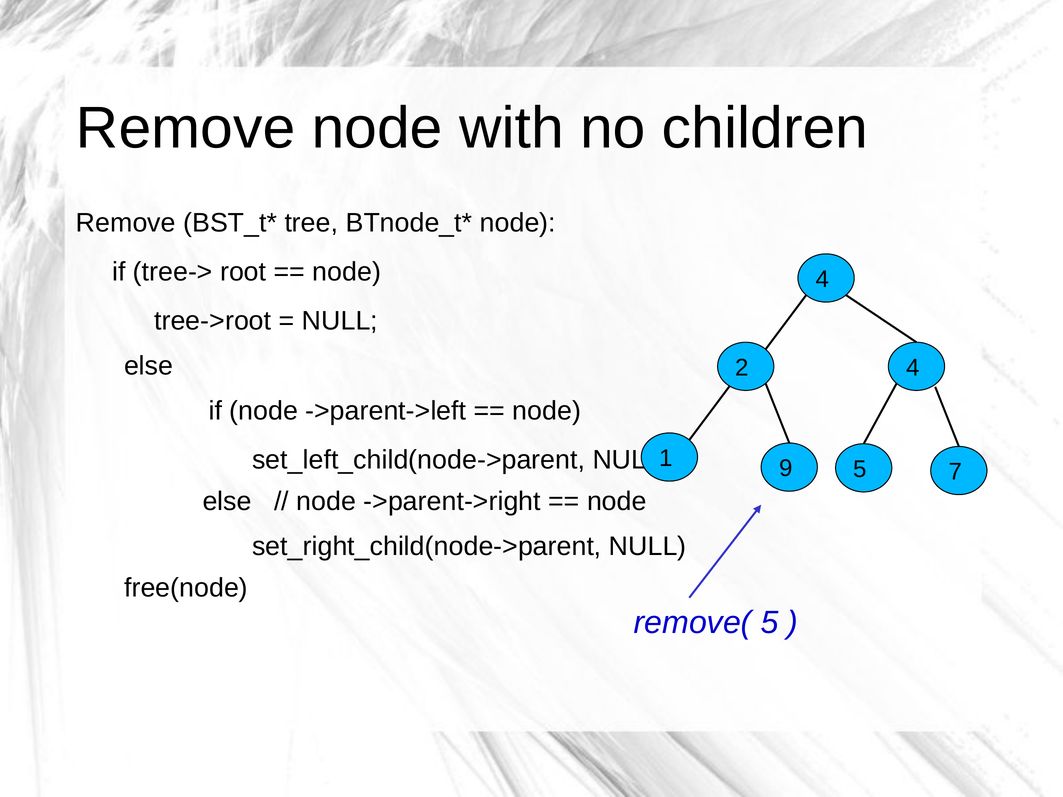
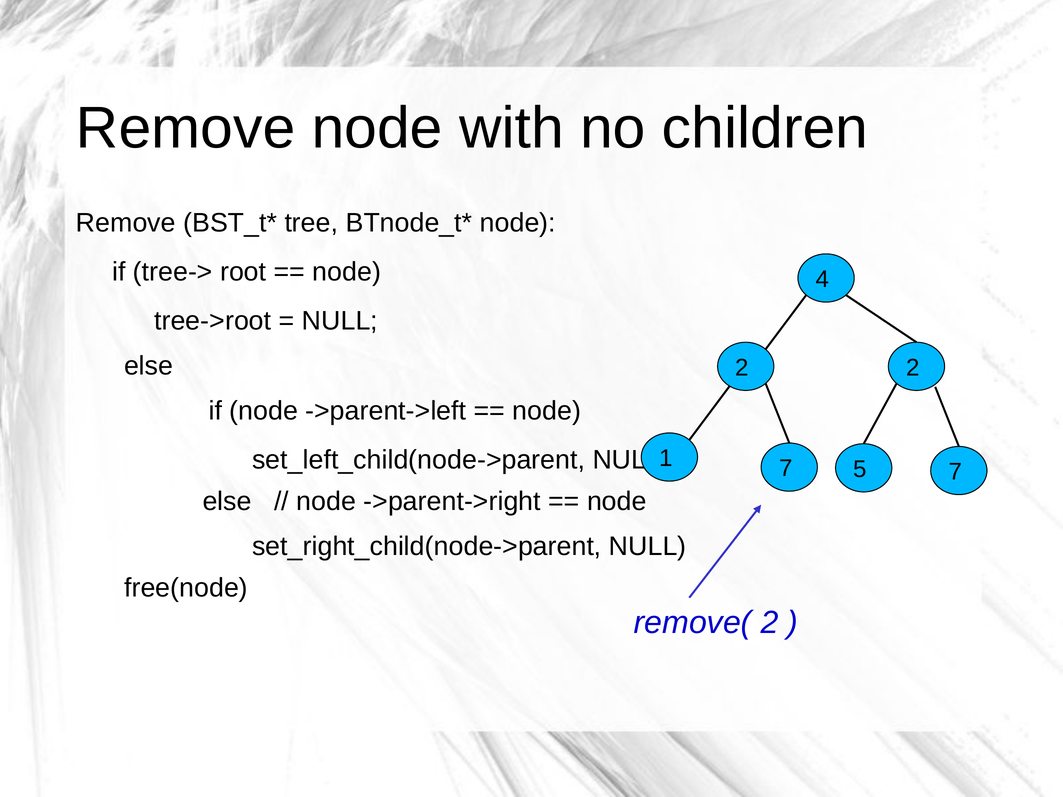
2 4: 4 -> 2 (913, 368)
9: 9 -> 7 (786, 469)
remove( 5: 5 -> 2 (769, 623)
